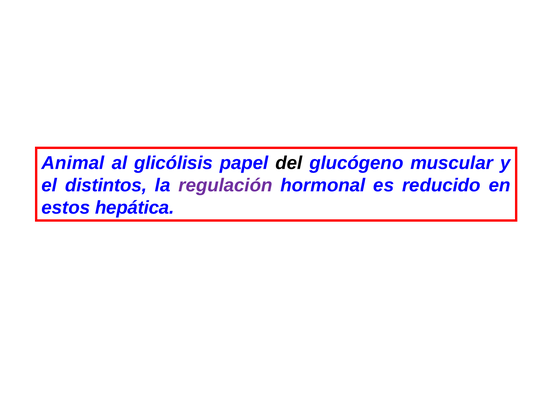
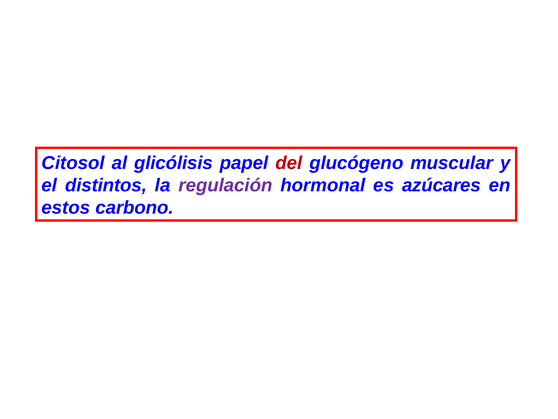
Animal: Animal -> Citosol (73, 163)
del colour: black -> red (289, 163)
reducido: reducido -> azúcares (441, 185)
hepática: hepática -> carbono (135, 208)
